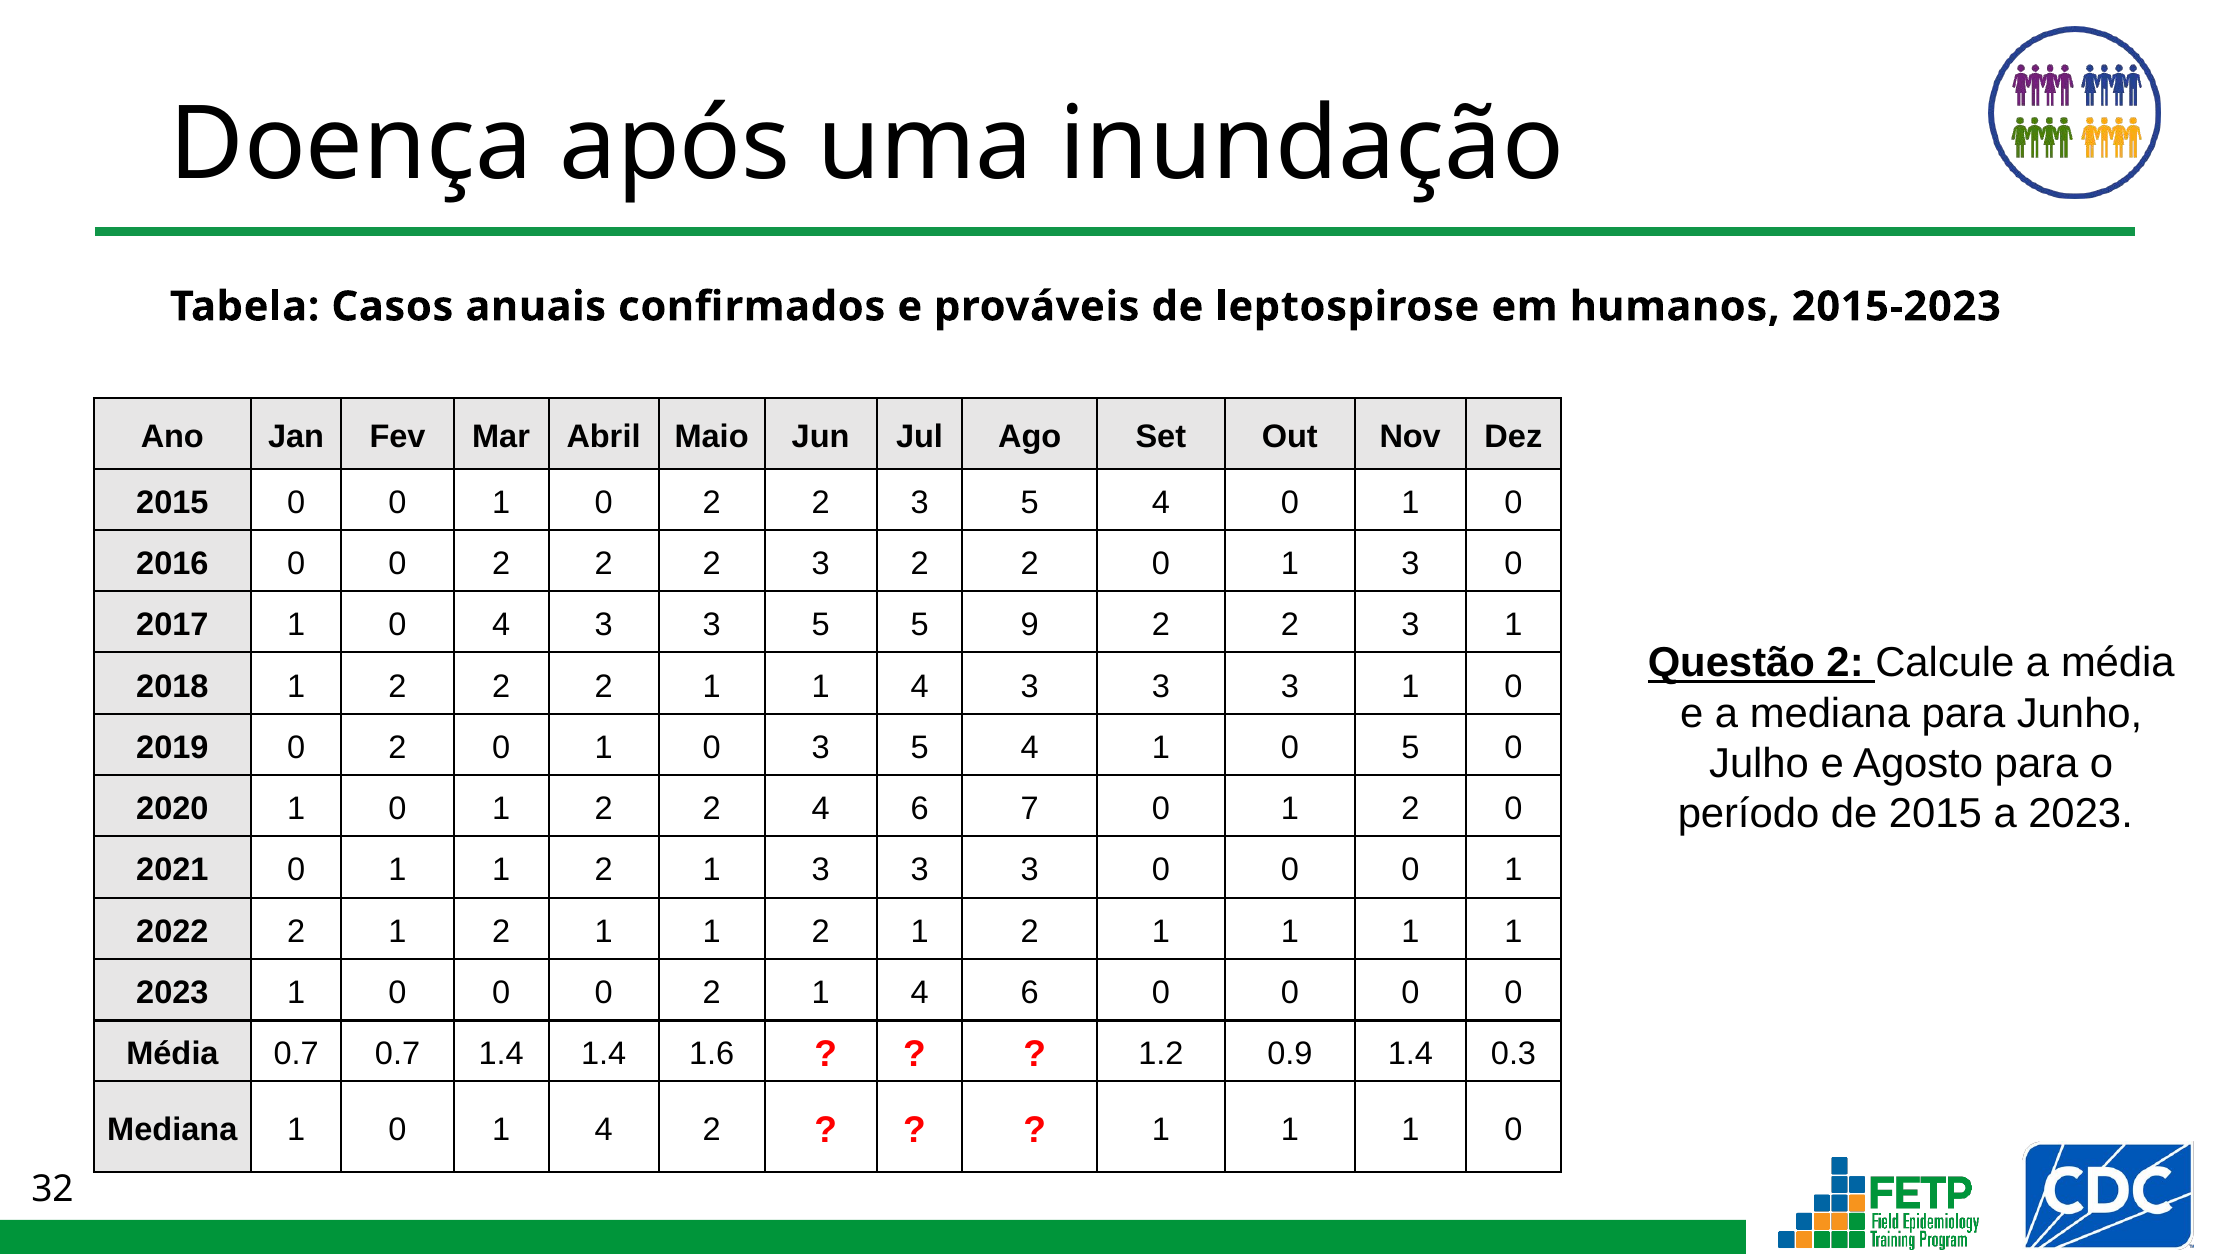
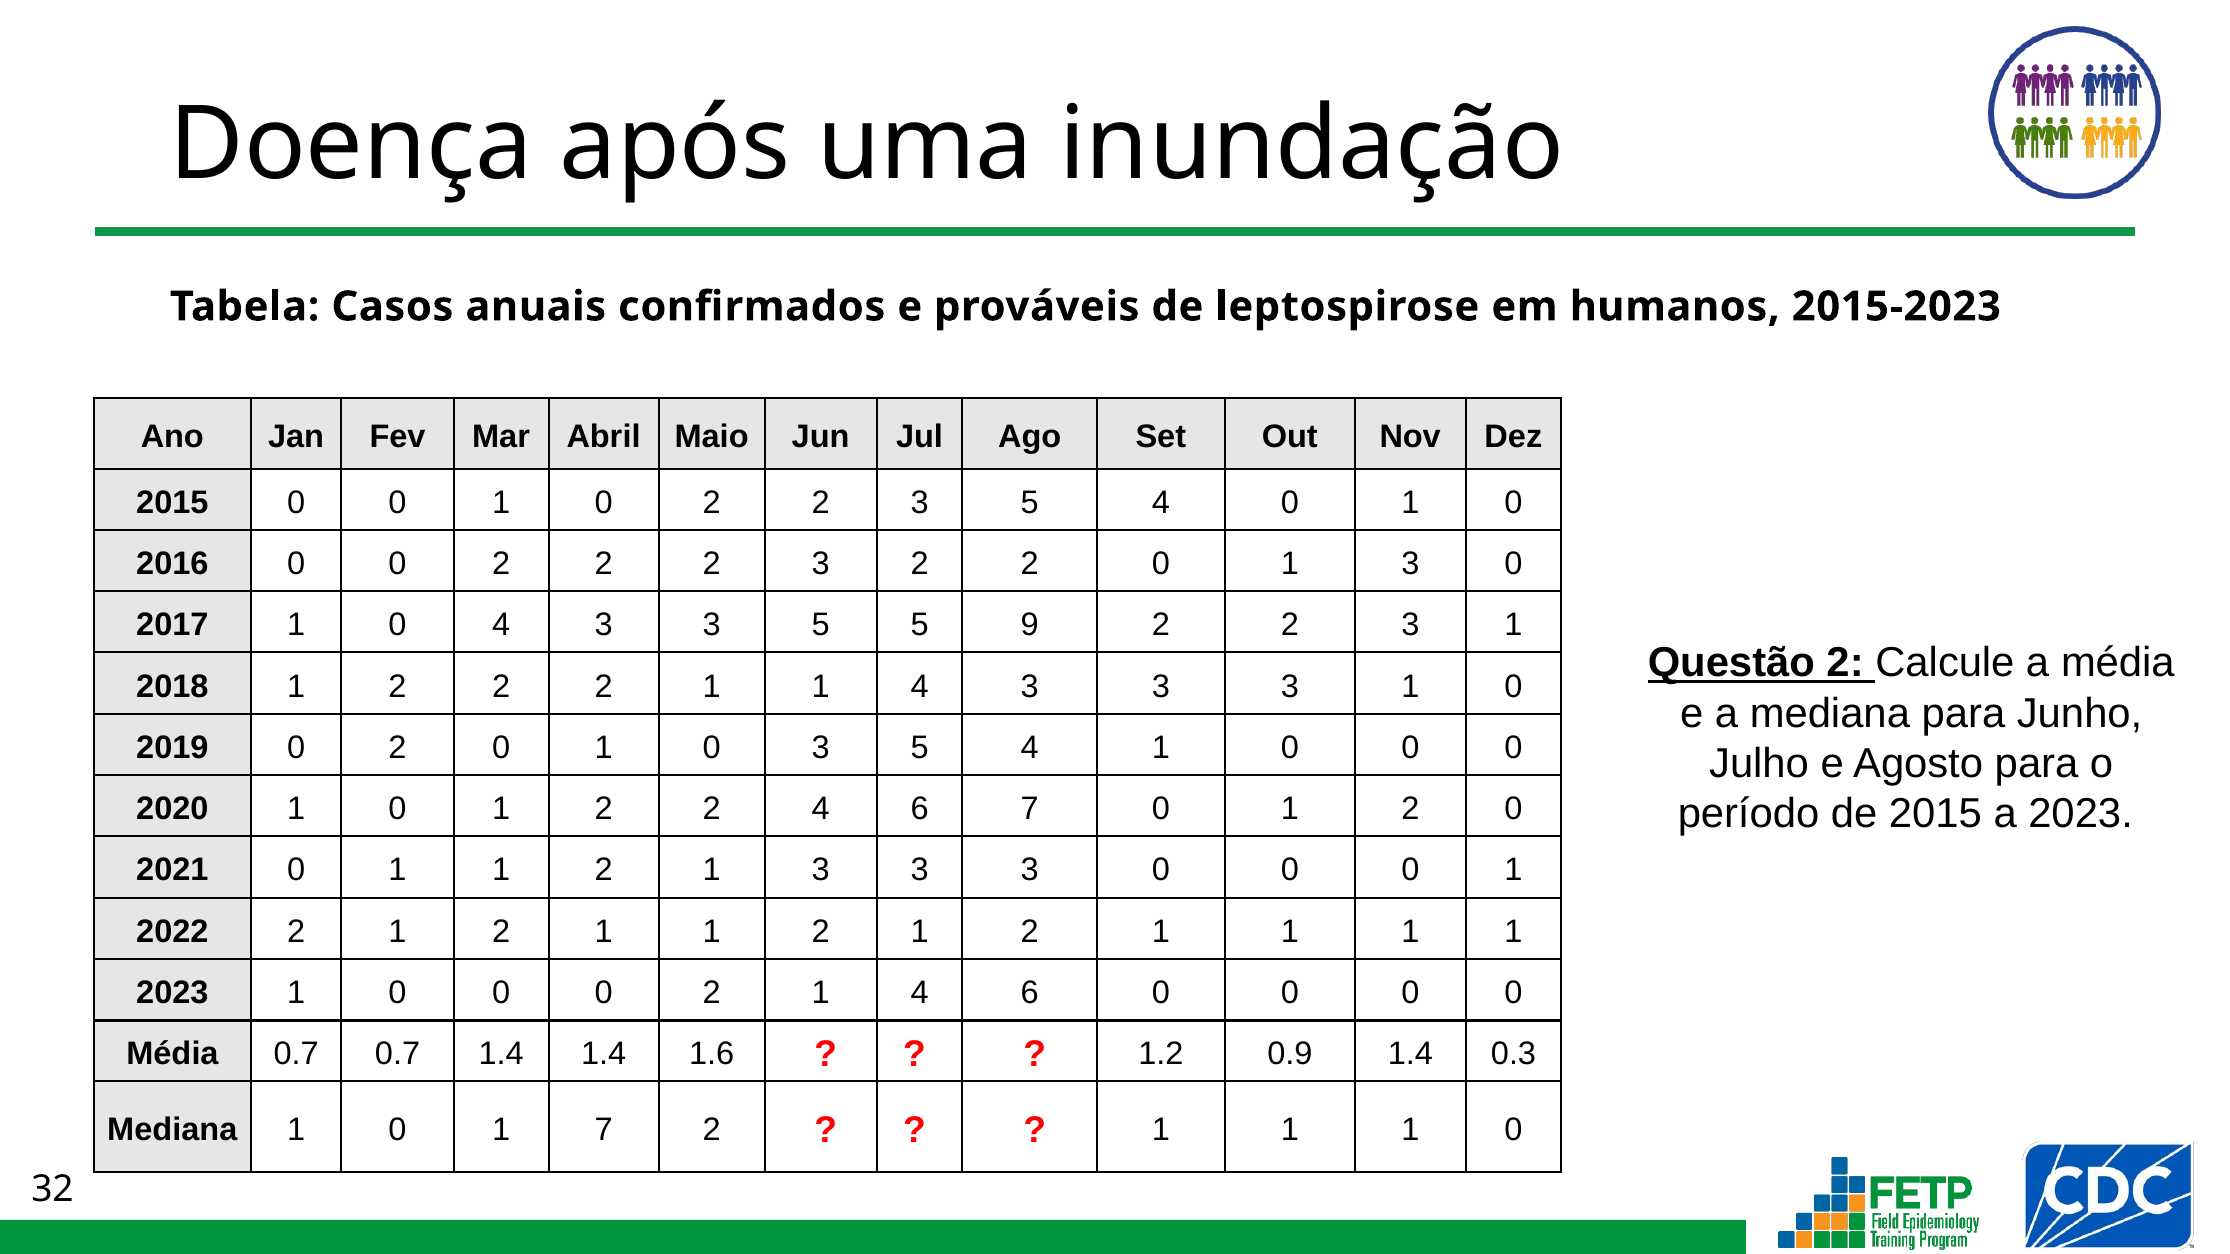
4 1 0 5: 5 -> 0 (1410, 748)
0 1 4: 4 -> 7 (604, 1130)
